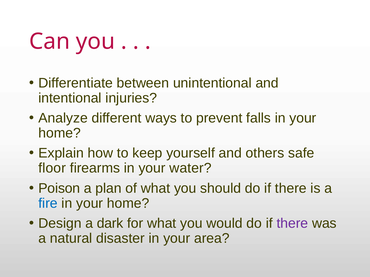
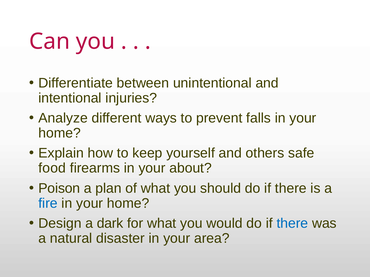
floor: floor -> food (52, 168)
water: water -> about (191, 168)
there colour: purple -> blue (292, 224)
